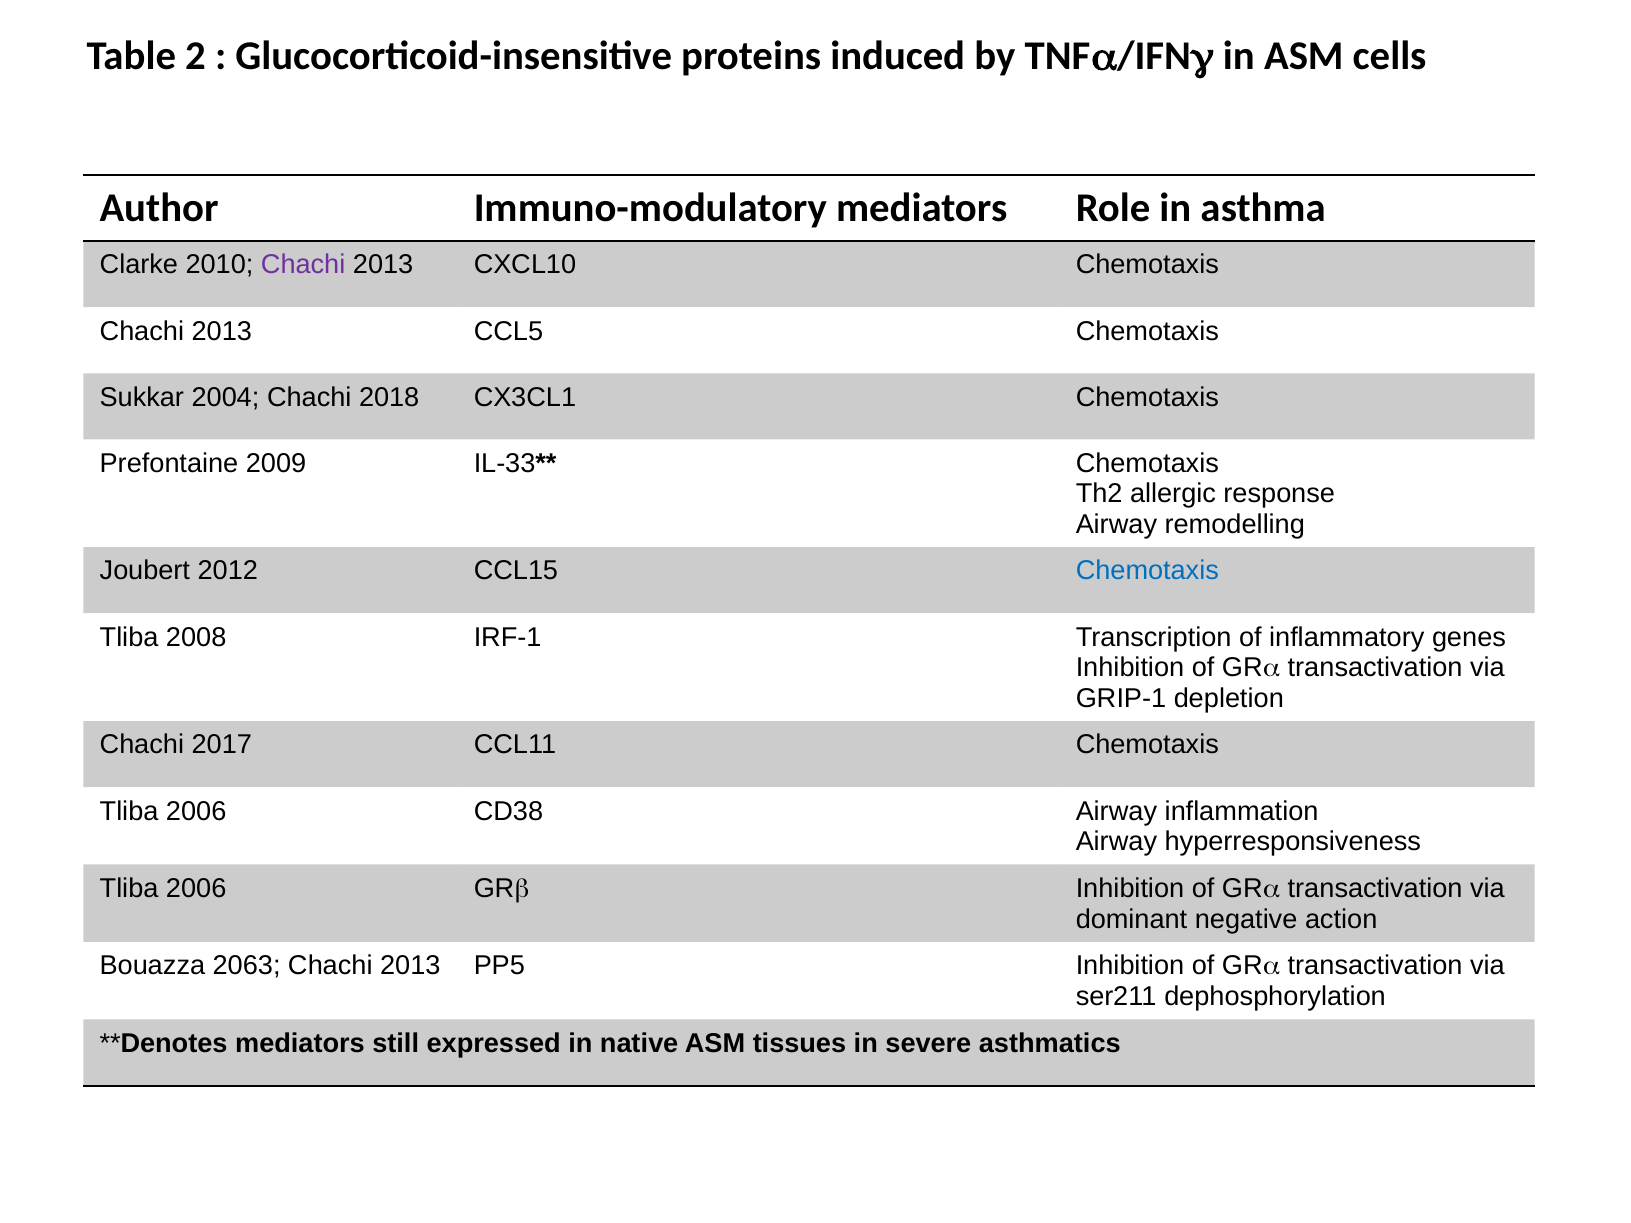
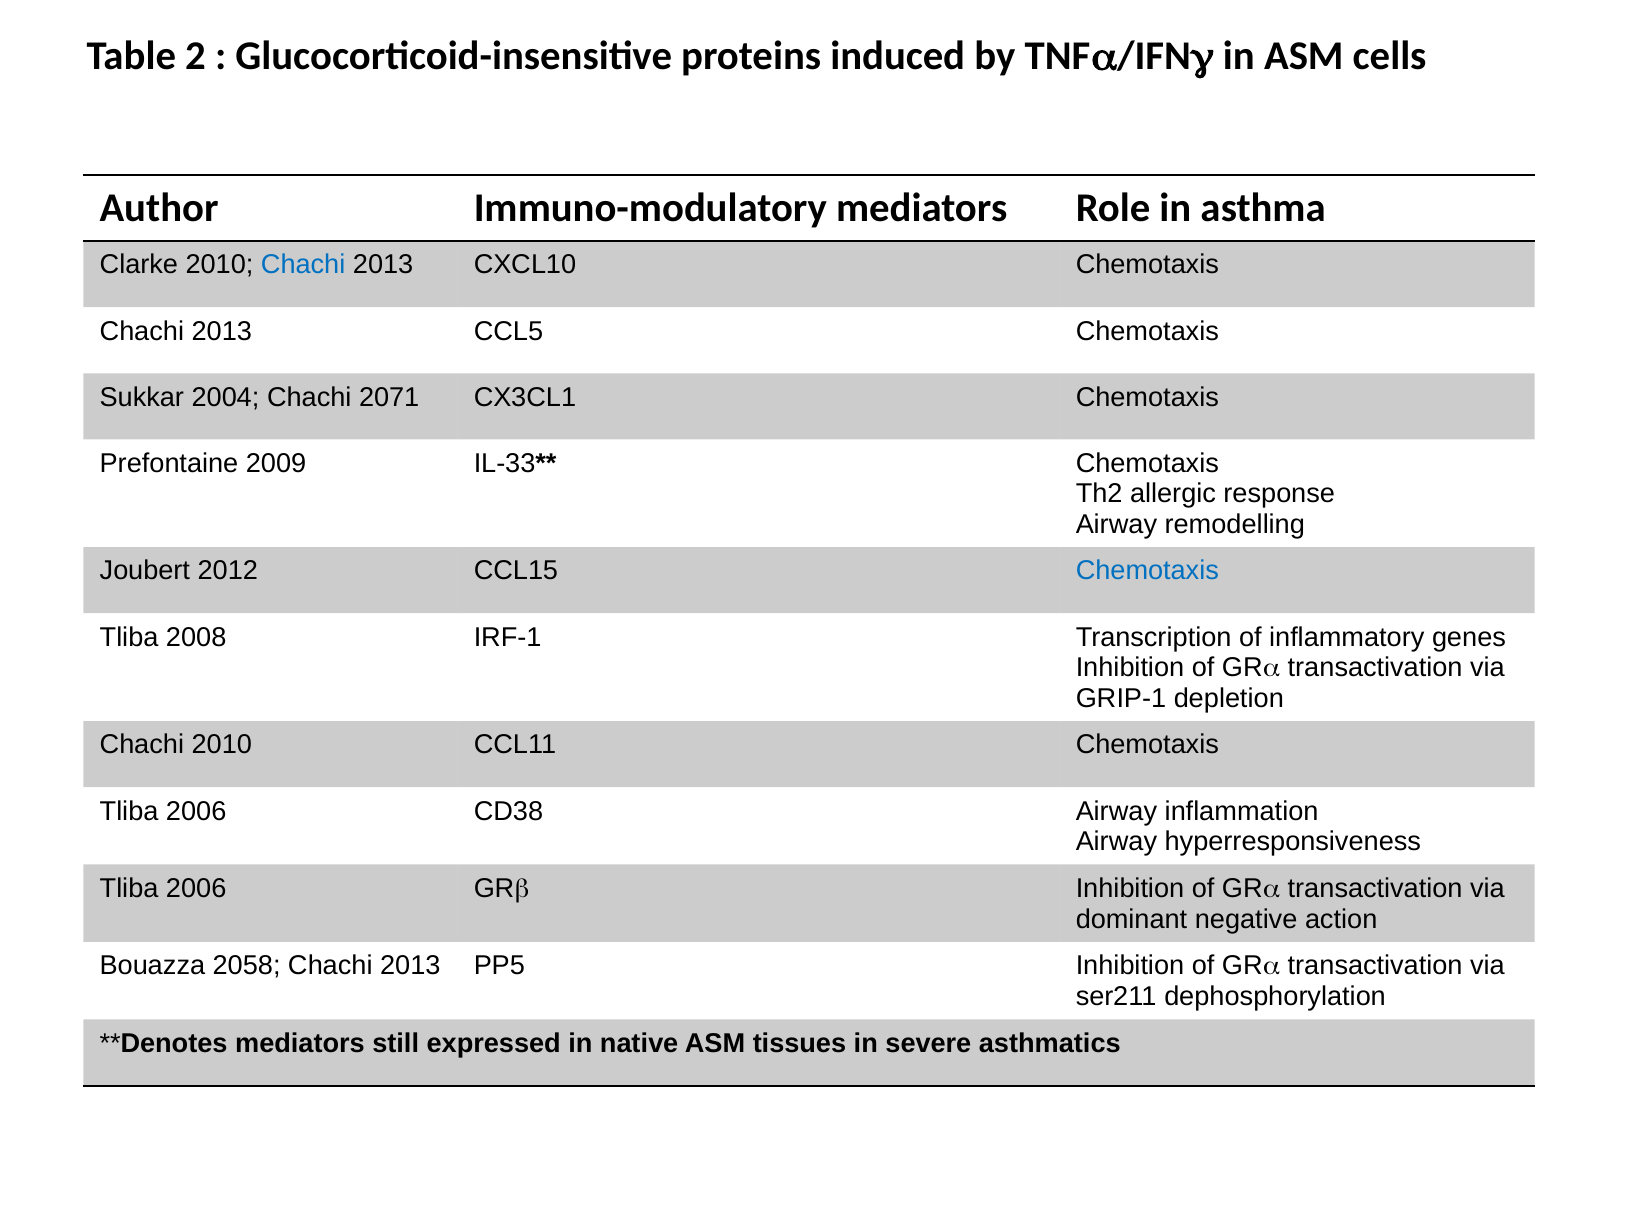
Chachi colour: purple -> blue (303, 265)
2018: 2018 -> 2071 (389, 397)
Chachi 2017: 2017 -> 2010 (222, 745)
2063: 2063 -> 2058 (247, 966)
